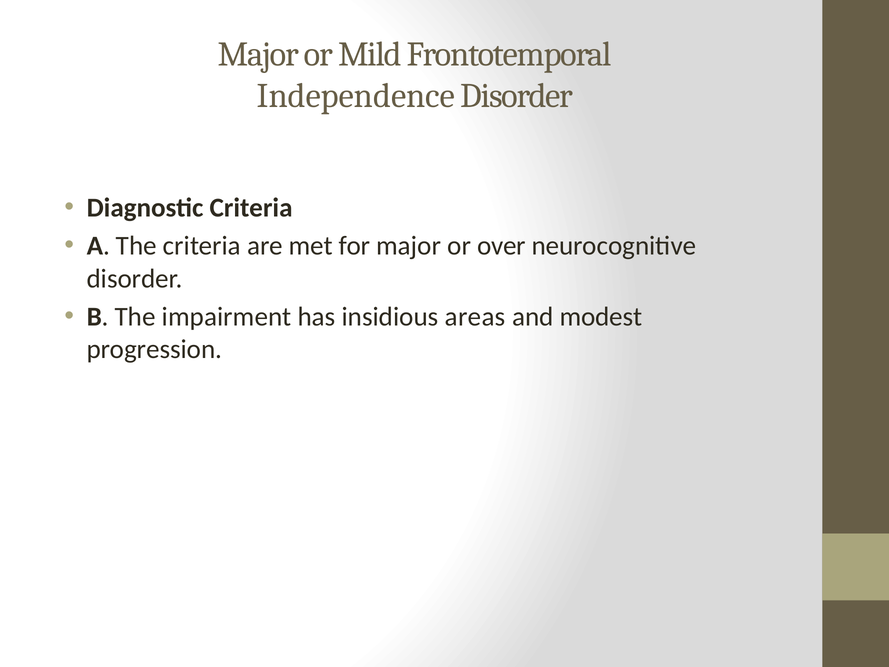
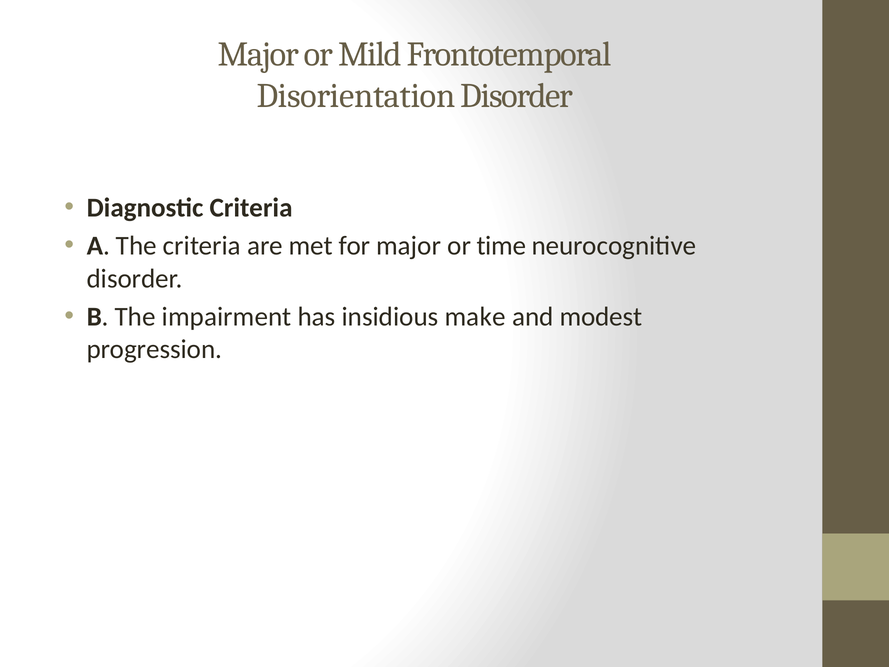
Independence: Independence -> Disorientation (356, 96)
over: over -> time (501, 246)
areas: areas -> make (475, 316)
